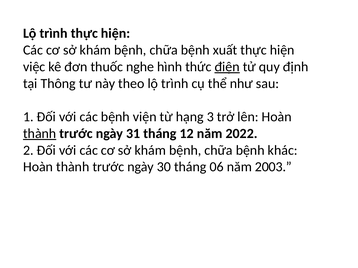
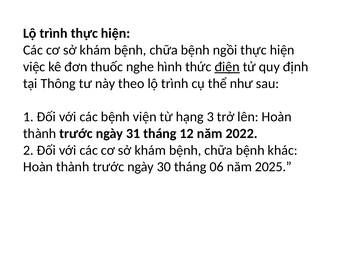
xuất: xuất -> ngồi (225, 50)
thành underline: present -> none (40, 134)
2003: 2003 -> 2025 (273, 167)
